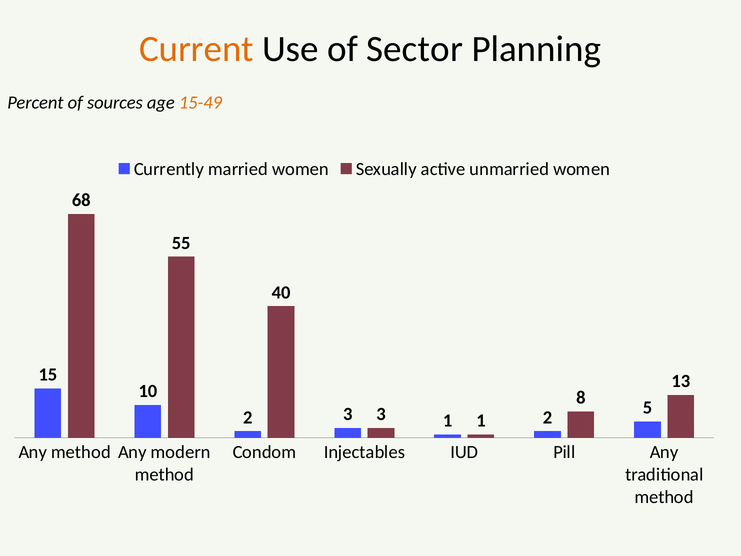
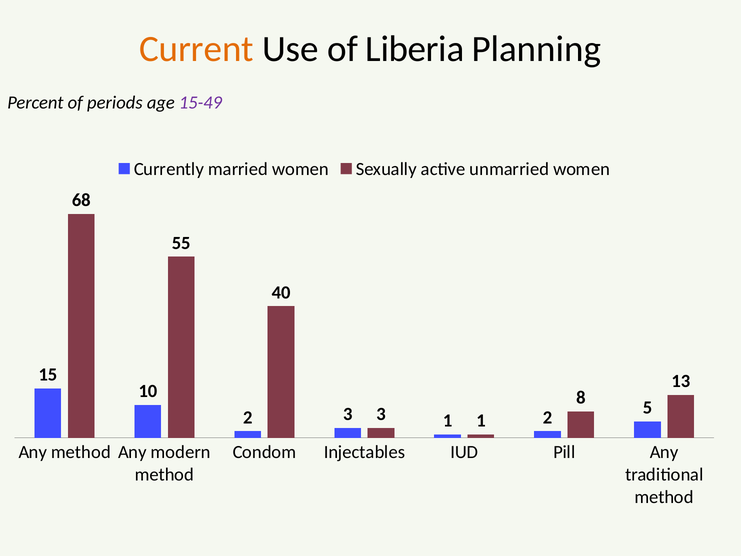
Sector: Sector -> Liberia (415, 49)
sources: sources -> periods (115, 102)
15-49 colour: orange -> purple (201, 102)
